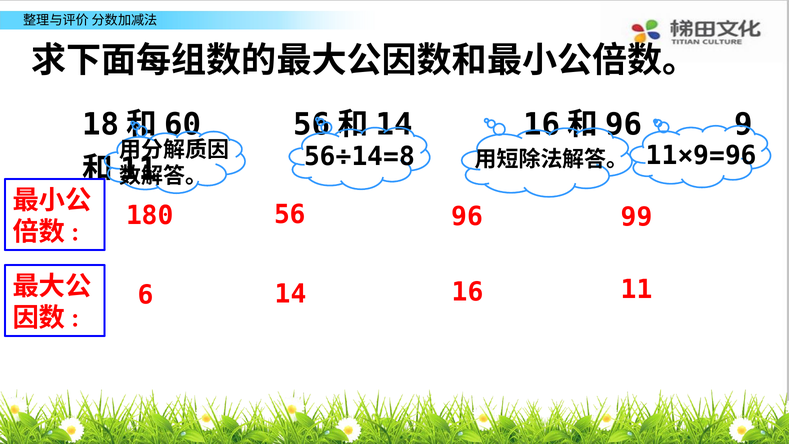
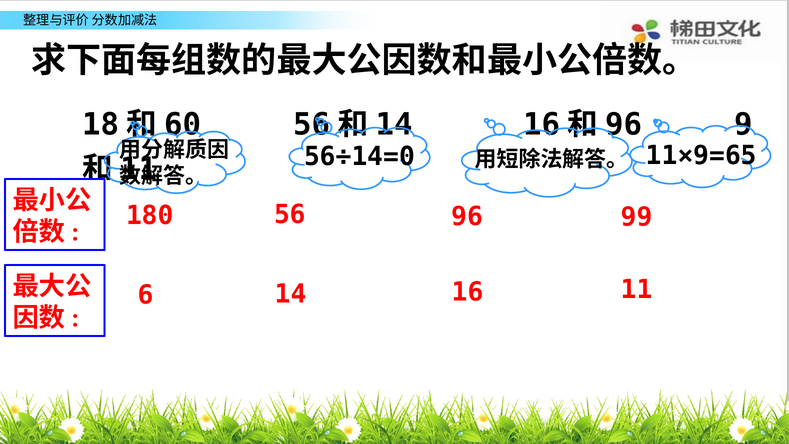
11×9=96: 11×9=96 -> 11×9=65 (701, 156)
56÷14=8: 56÷14=8 -> 56÷14=0 (360, 156)
